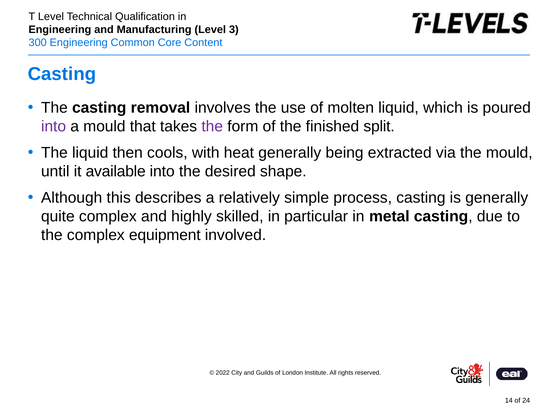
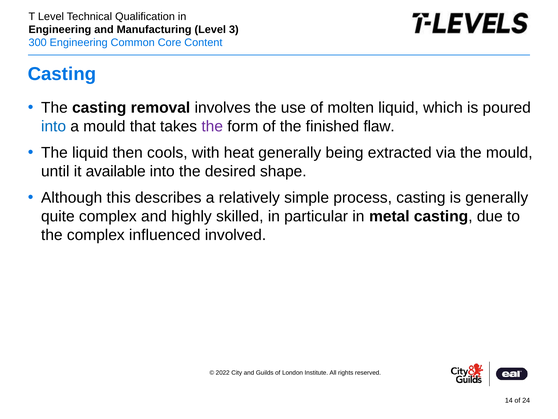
into colour: purple -> blue (54, 126)
split: split -> flaw (379, 126)
equipment: equipment -> influenced (165, 235)
